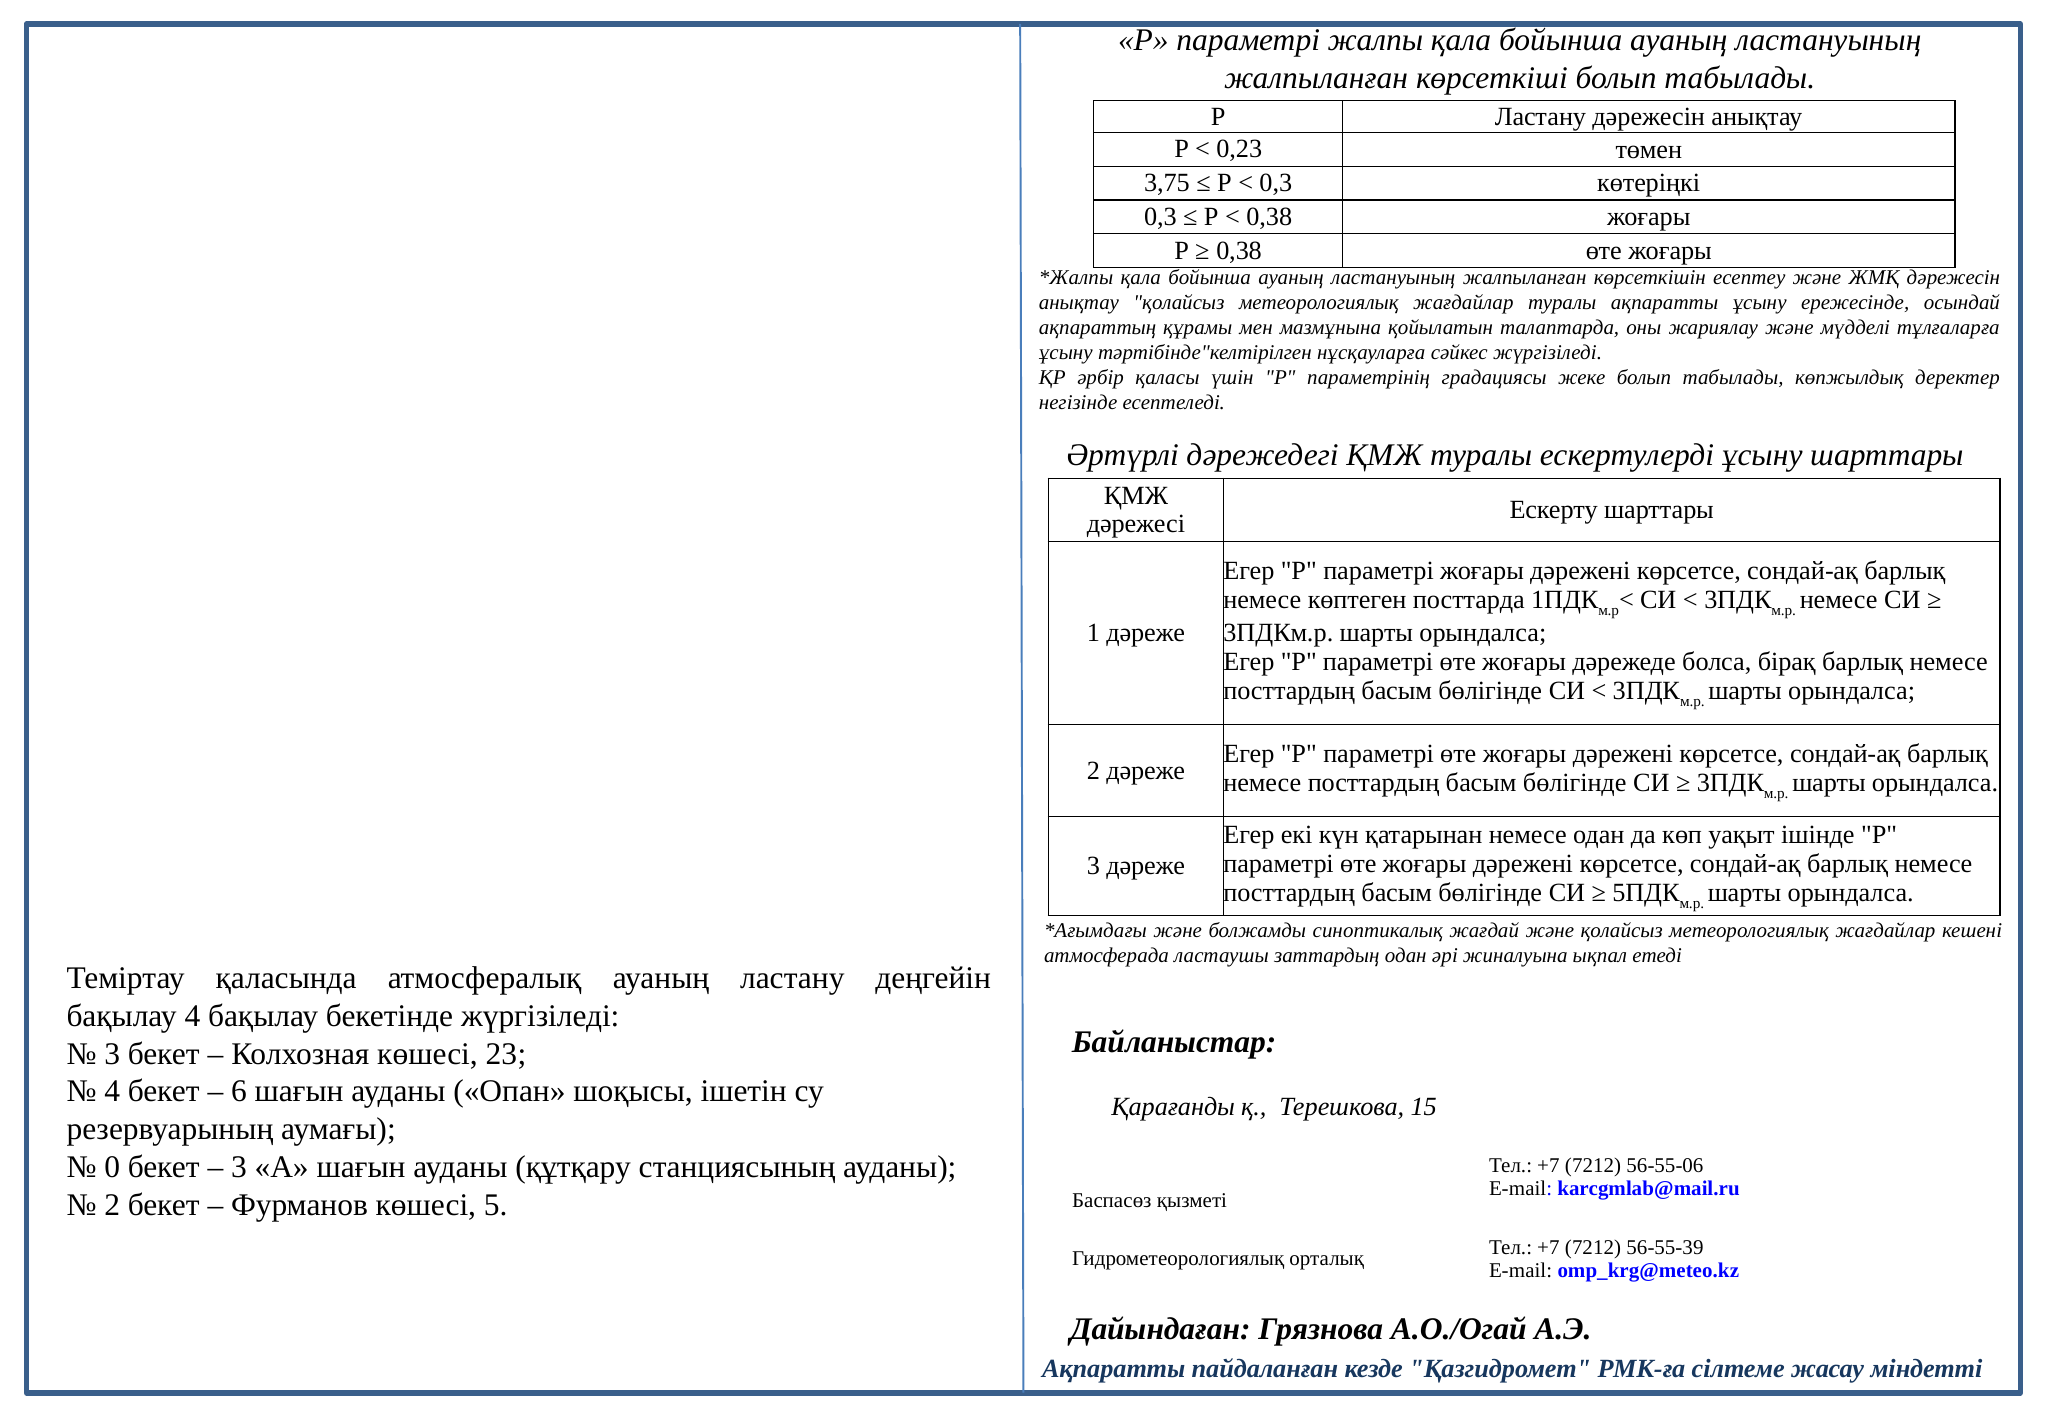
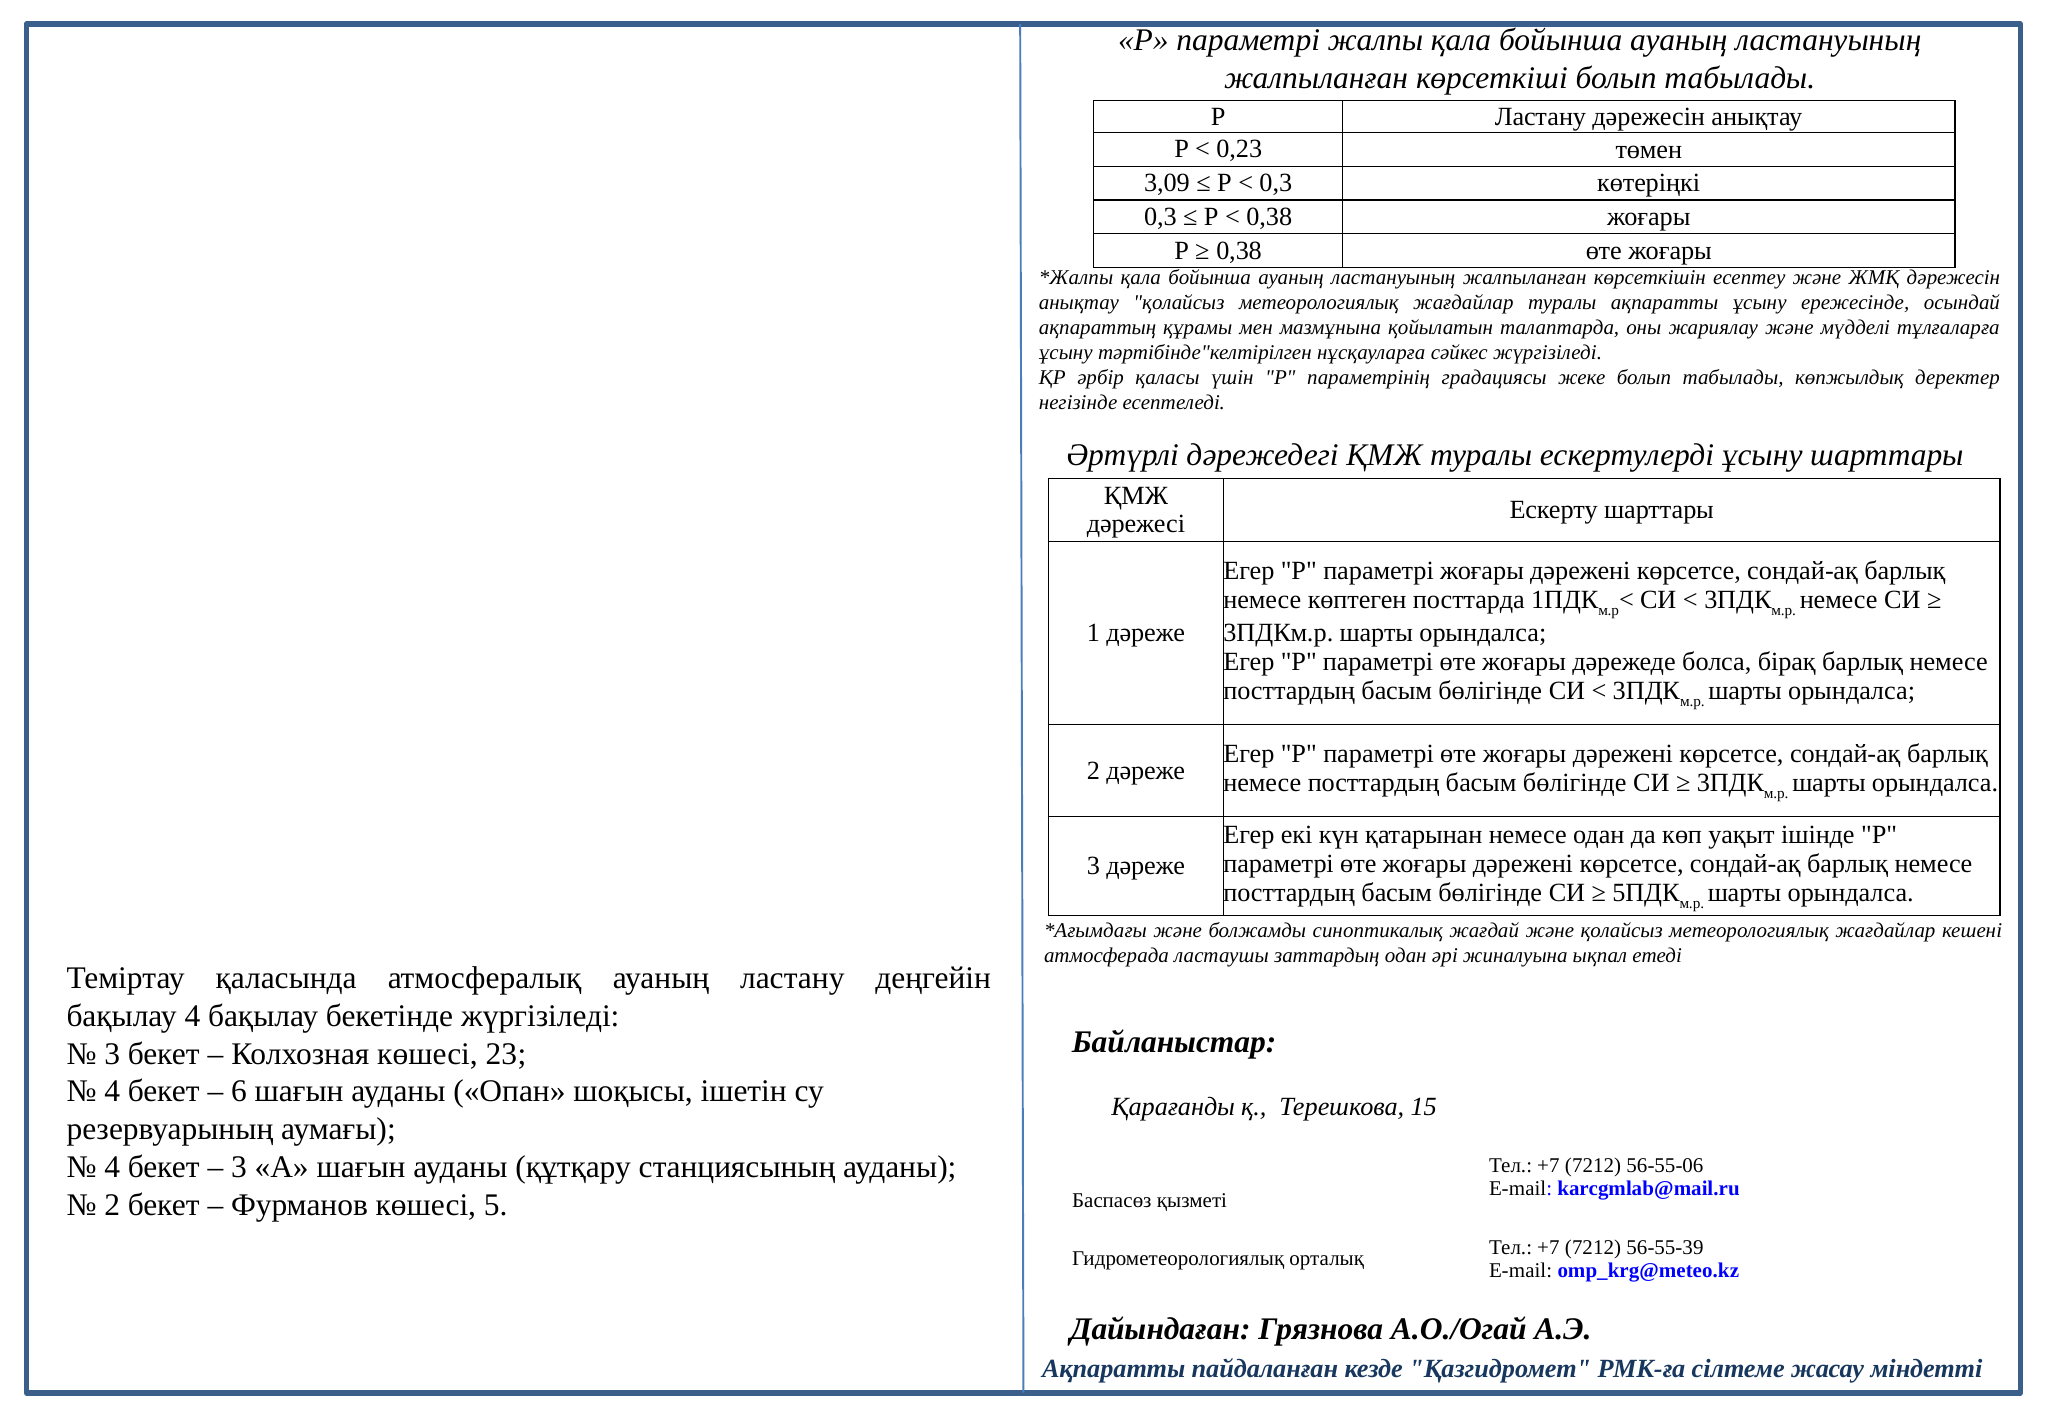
3,75: 3,75 -> 3,09 (1167, 183)
0: 0 -> 4 (112, 1167)
